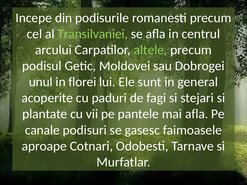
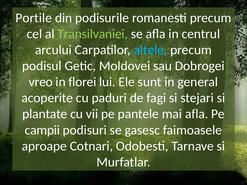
Incepe: Incepe -> Portile (34, 18)
altele colour: light green -> light blue (151, 50)
unul: unul -> vreo (41, 82)
canale: canale -> campii (42, 130)
